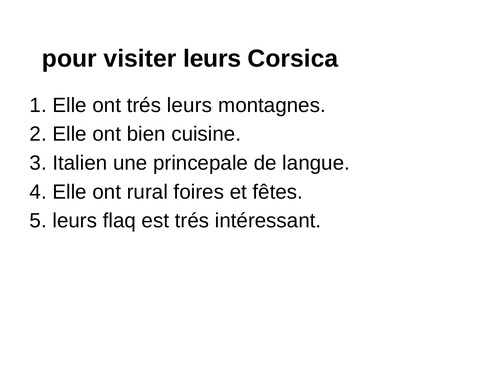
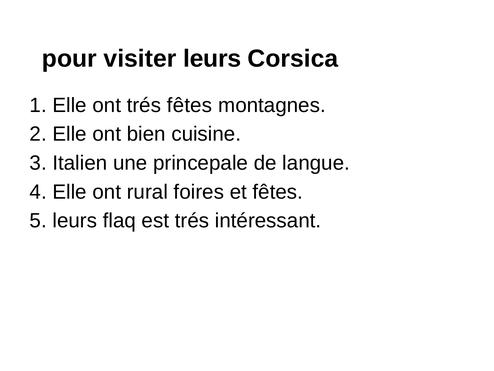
trés leurs: leurs -> fêtes (190, 105)
